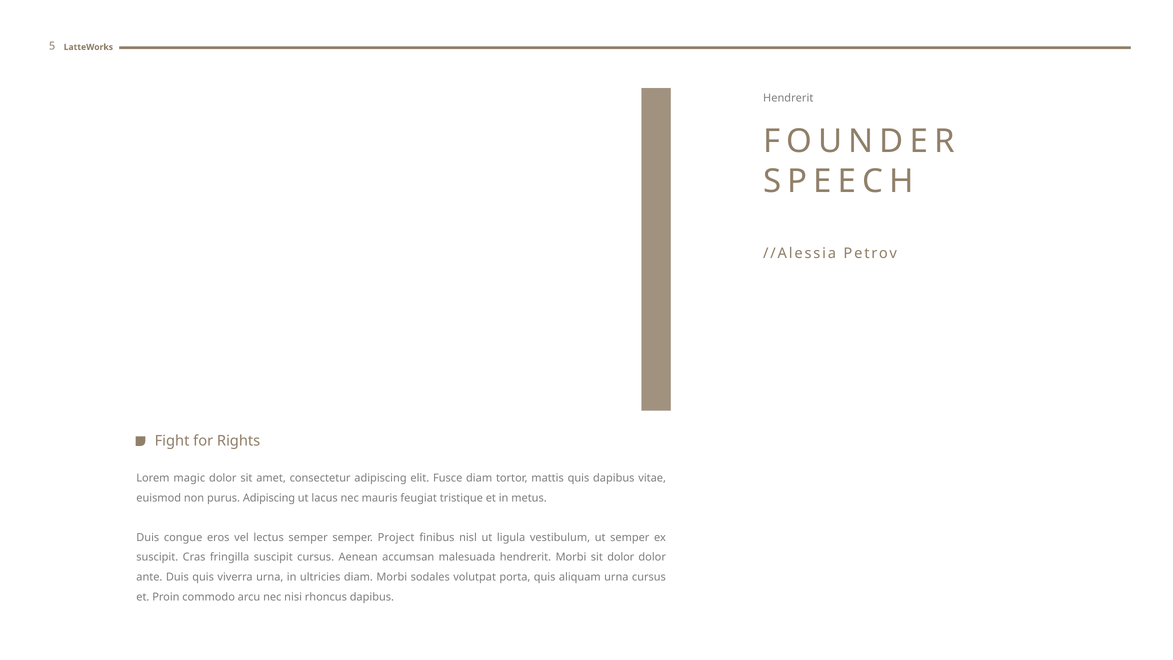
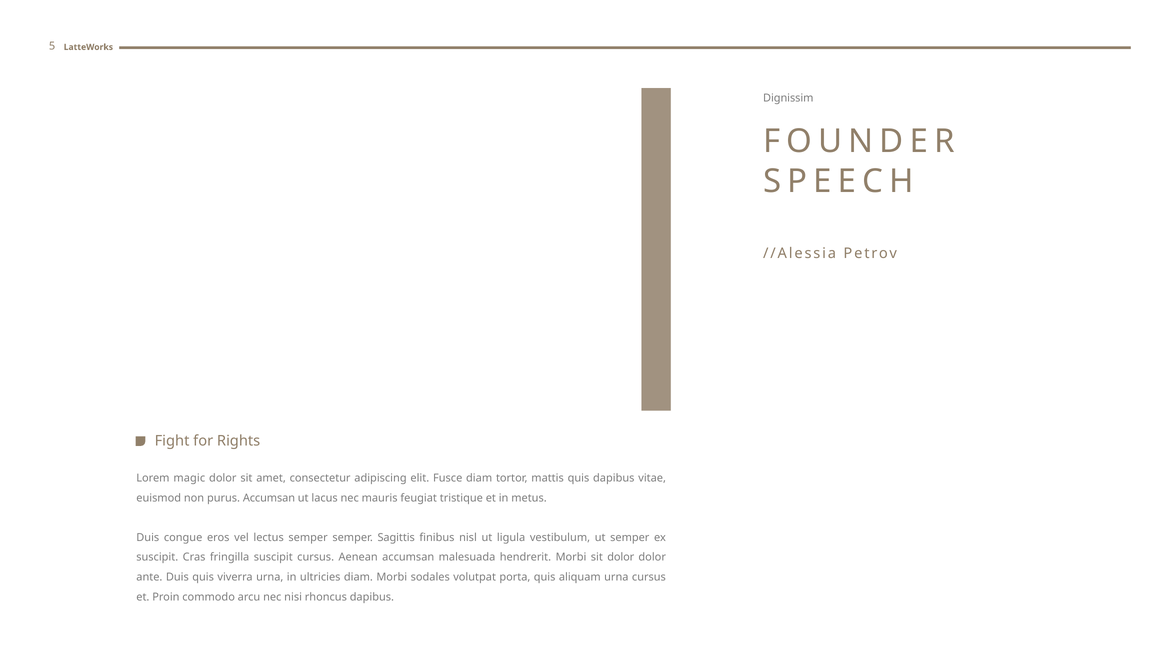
Hendrerit: Hendrerit -> Dignissim (788, 98)
purus Adipiscing: Adipiscing -> Accumsan (269, 498)
Project: Project -> Sagittis (396, 537)
